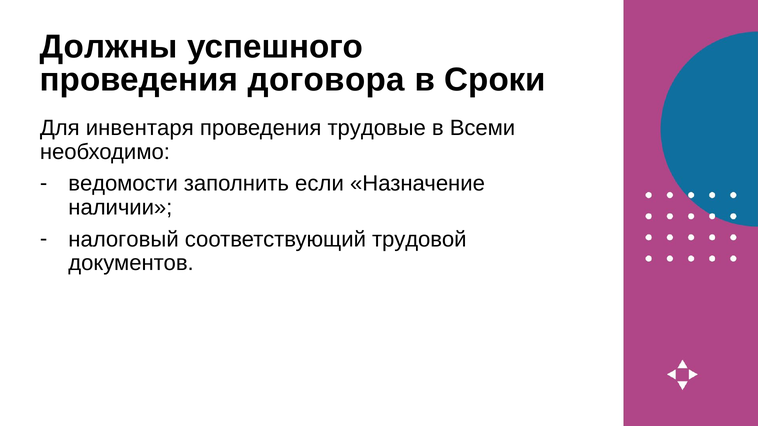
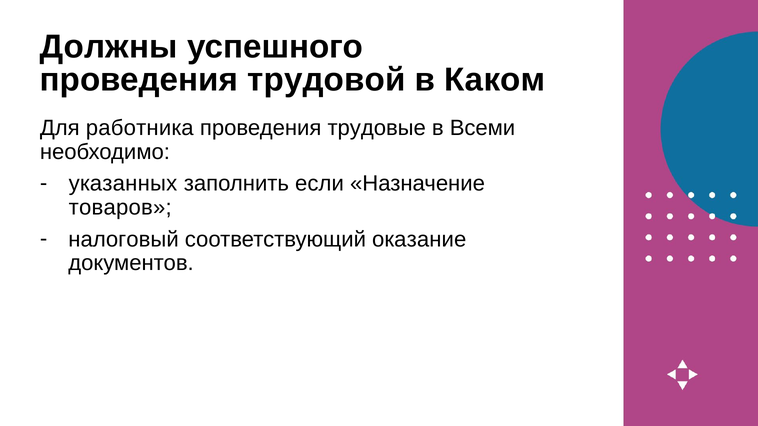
договора: договора -> трудовой (326, 80)
Сроки: Сроки -> Каком (495, 80)
инвентаря: инвентаря -> работника (140, 128)
ведомости: ведомости -> указанных (123, 184)
наличии: наличии -> товаров (120, 208)
трудовой: трудовой -> оказание (419, 239)
